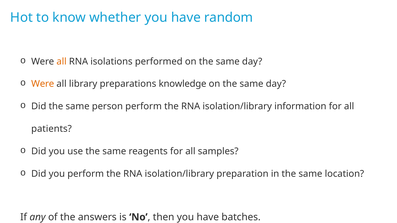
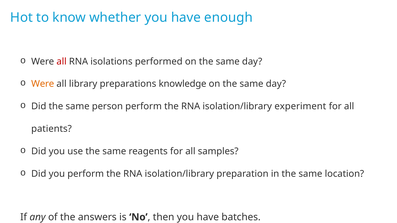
random: random -> enough (229, 17)
all colour: orange -> red (62, 62)
information: information -> experiment (300, 107)
